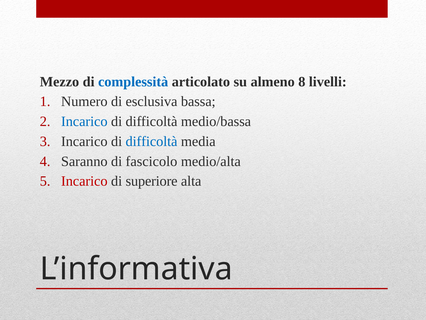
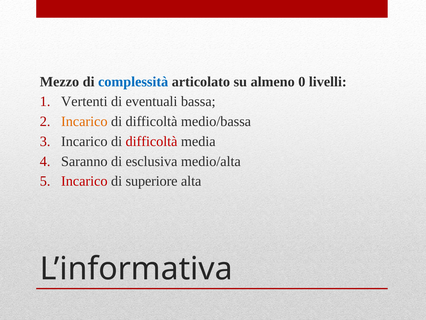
8: 8 -> 0 (302, 82)
Numero: Numero -> Vertenti (84, 101)
esclusiva: esclusiva -> eventuali (152, 101)
Incarico colour: blue -> orange (84, 121)
difficoltà colour: blue -> red (152, 141)
fascicolo: fascicolo -> esclusiva (152, 161)
